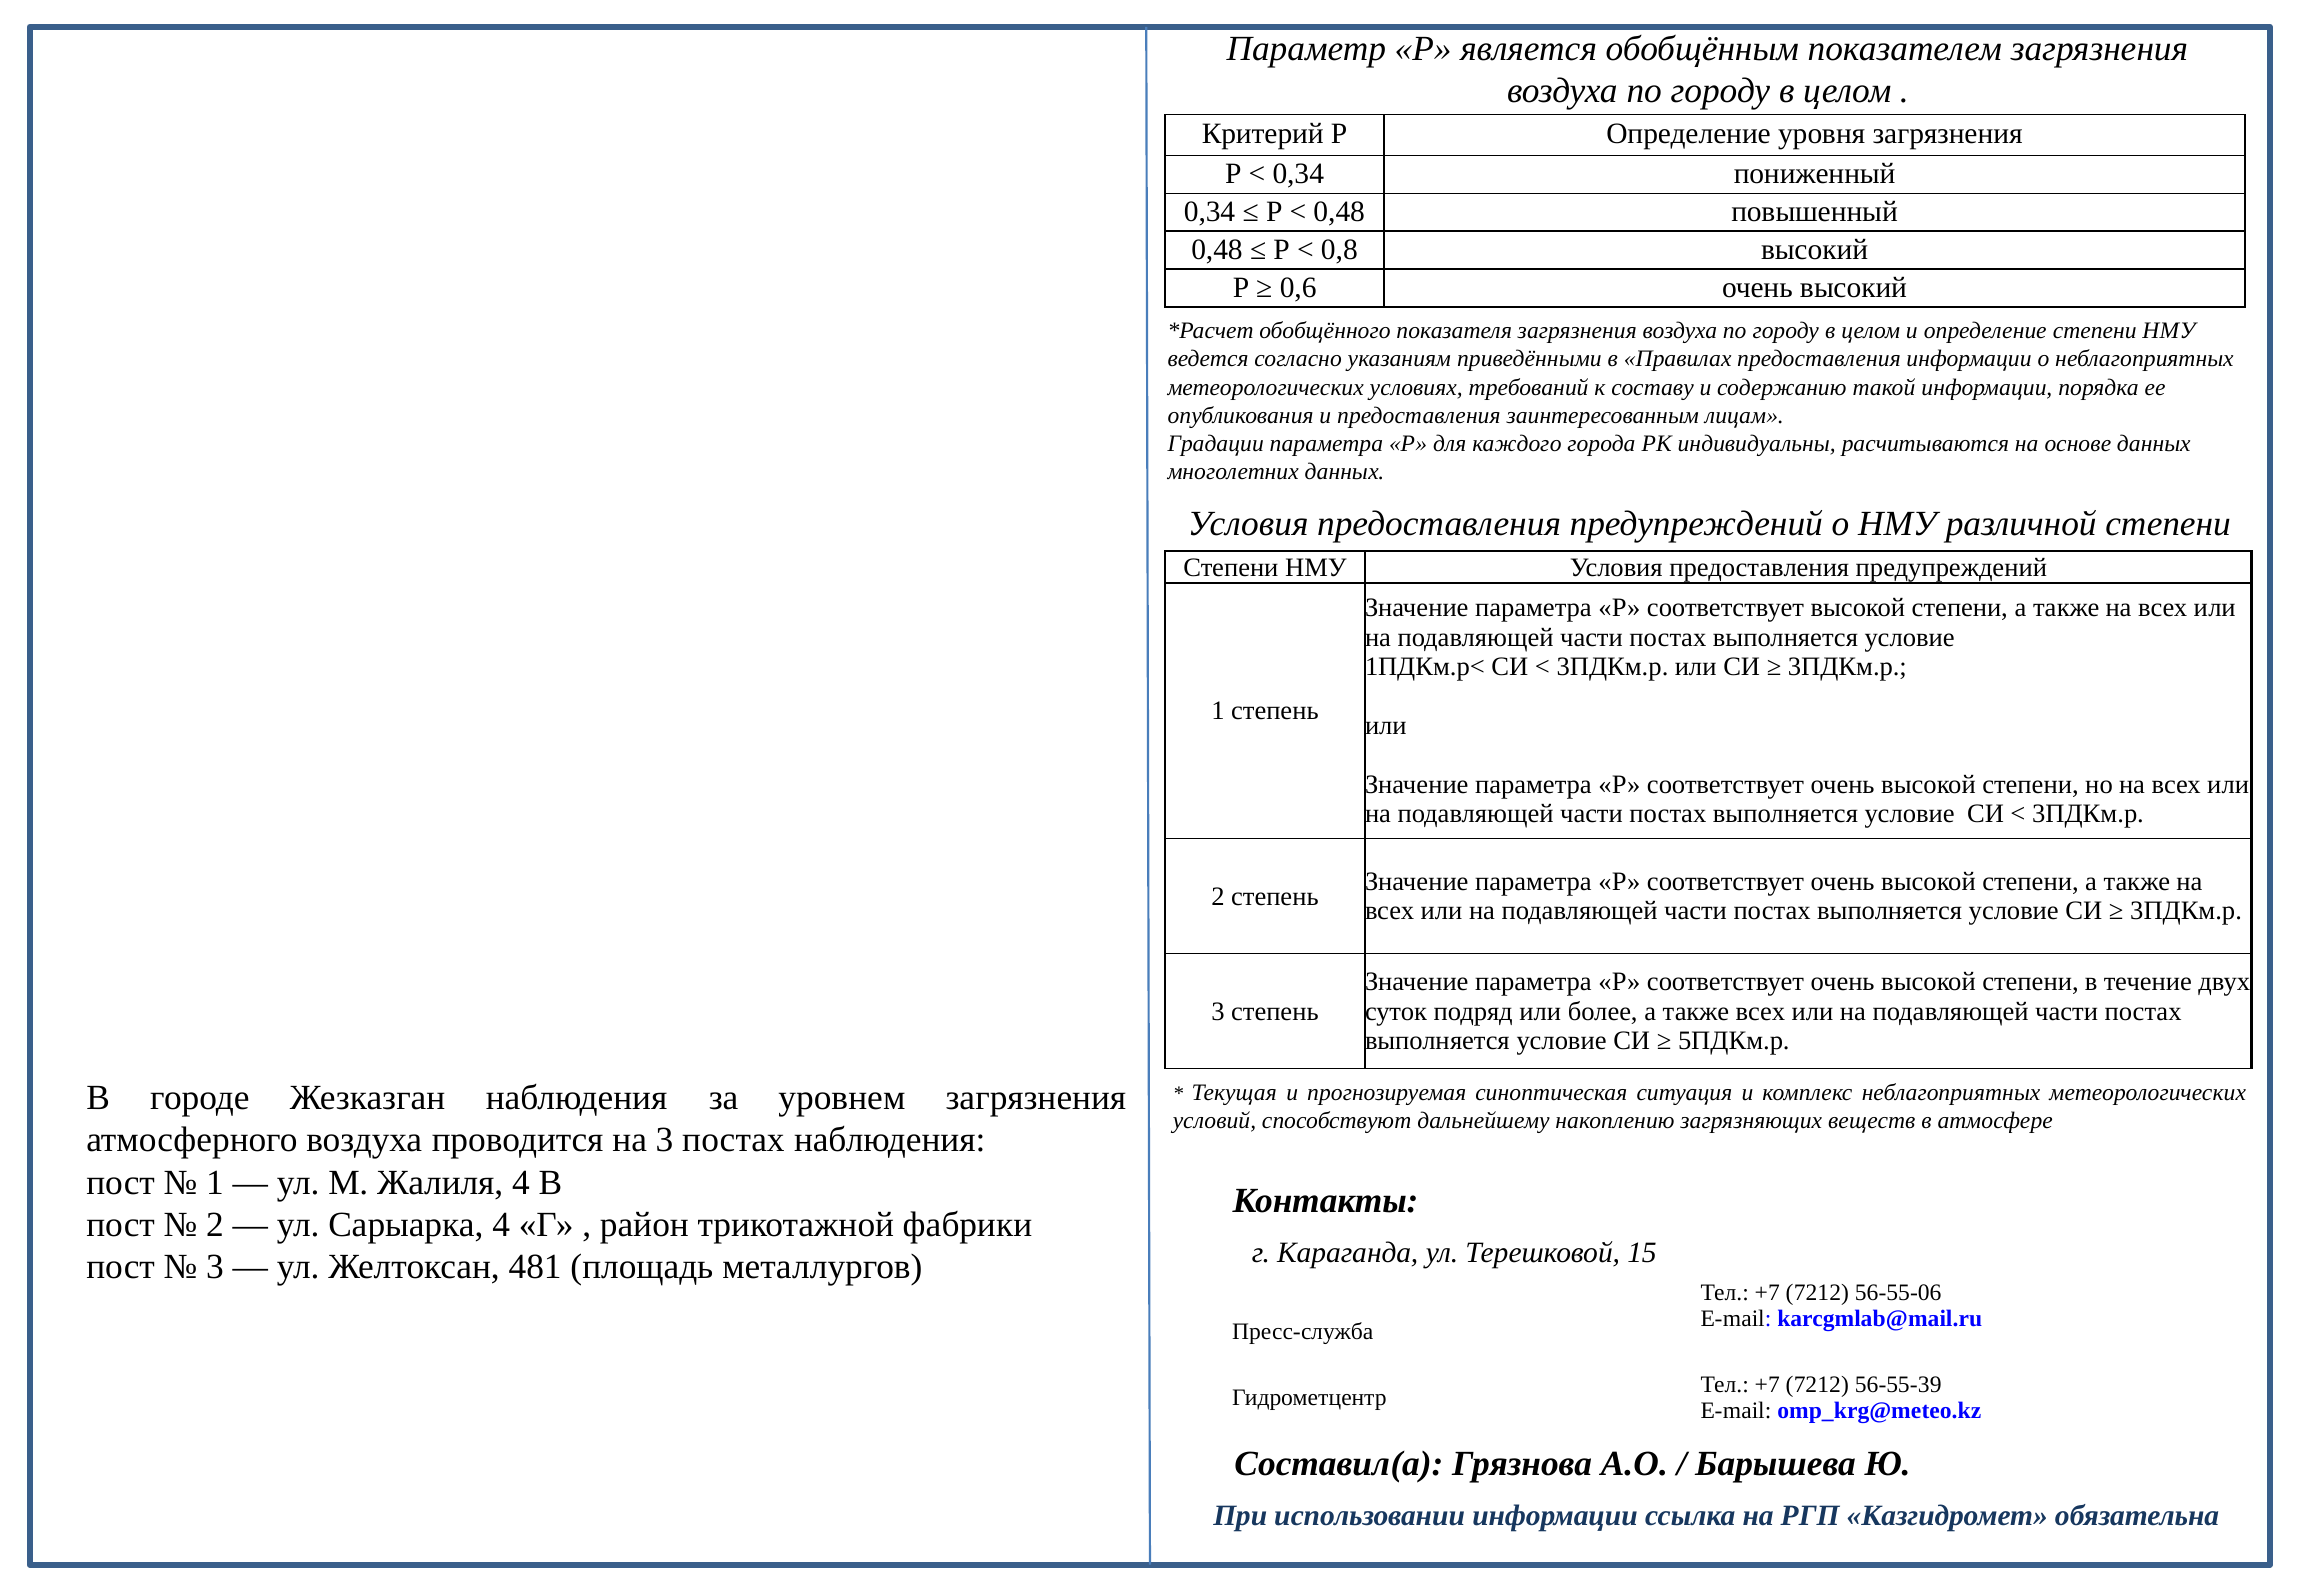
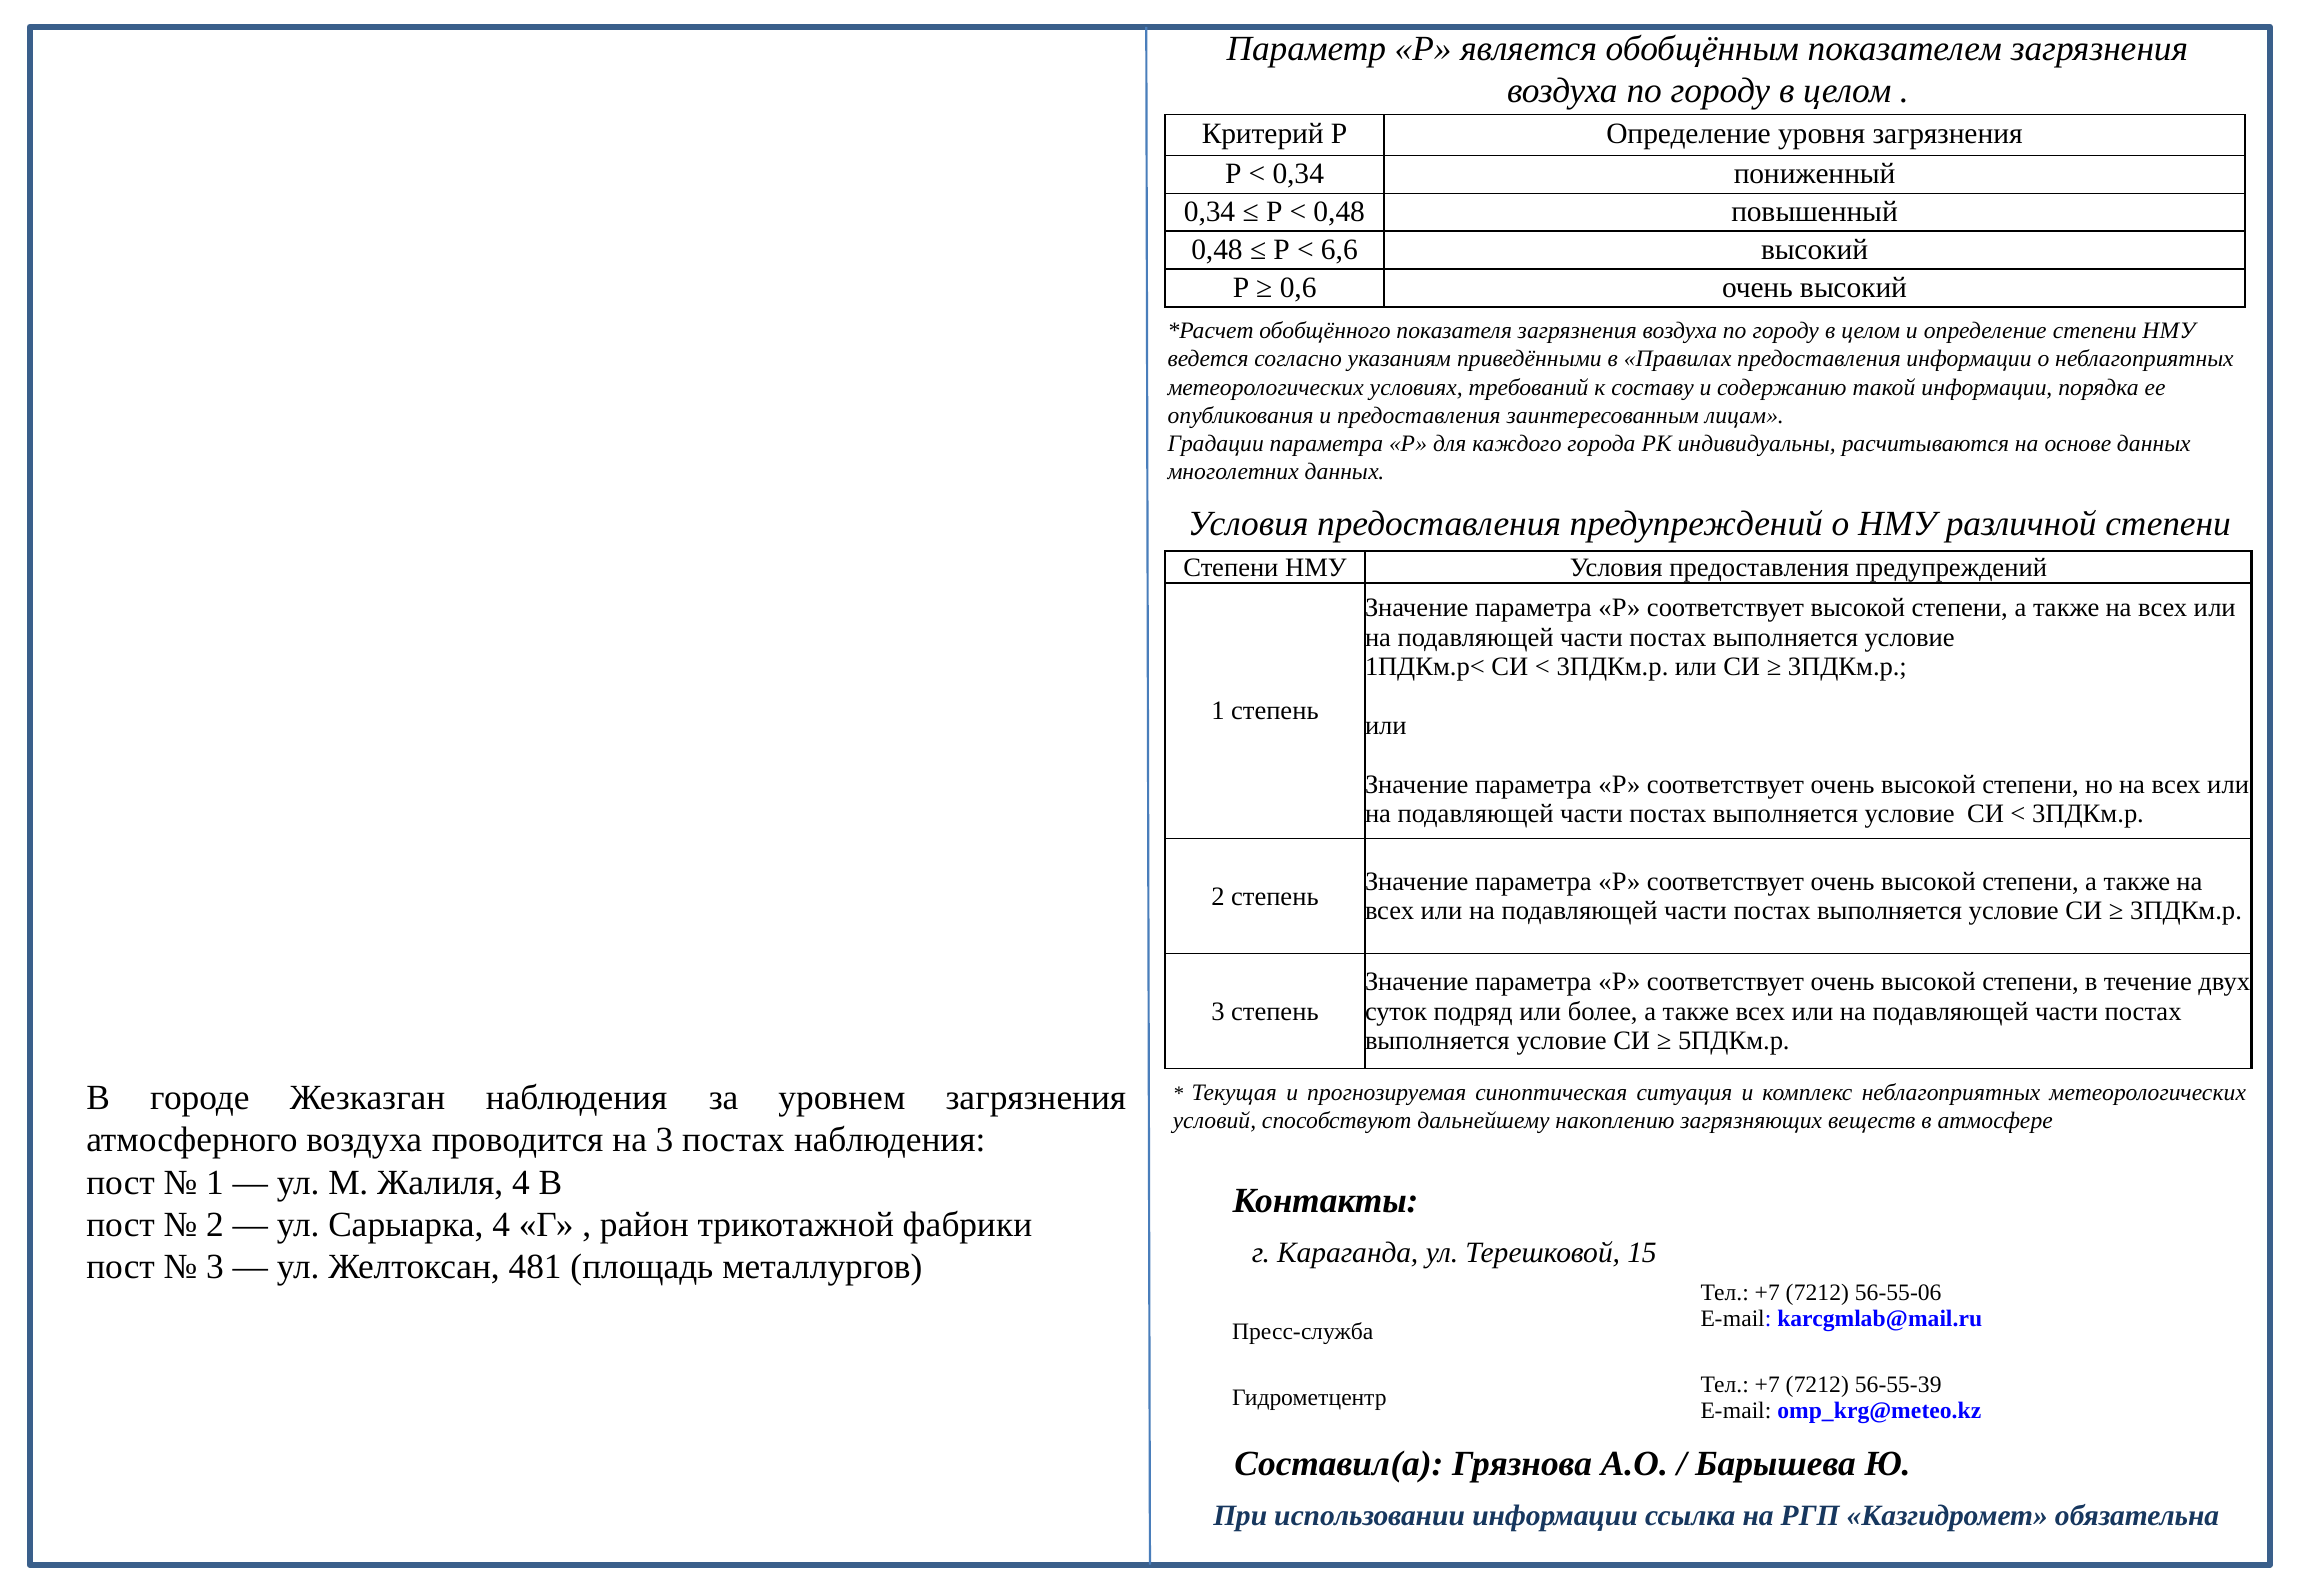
0,8: 0,8 -> 6,6 (1339, 250)
